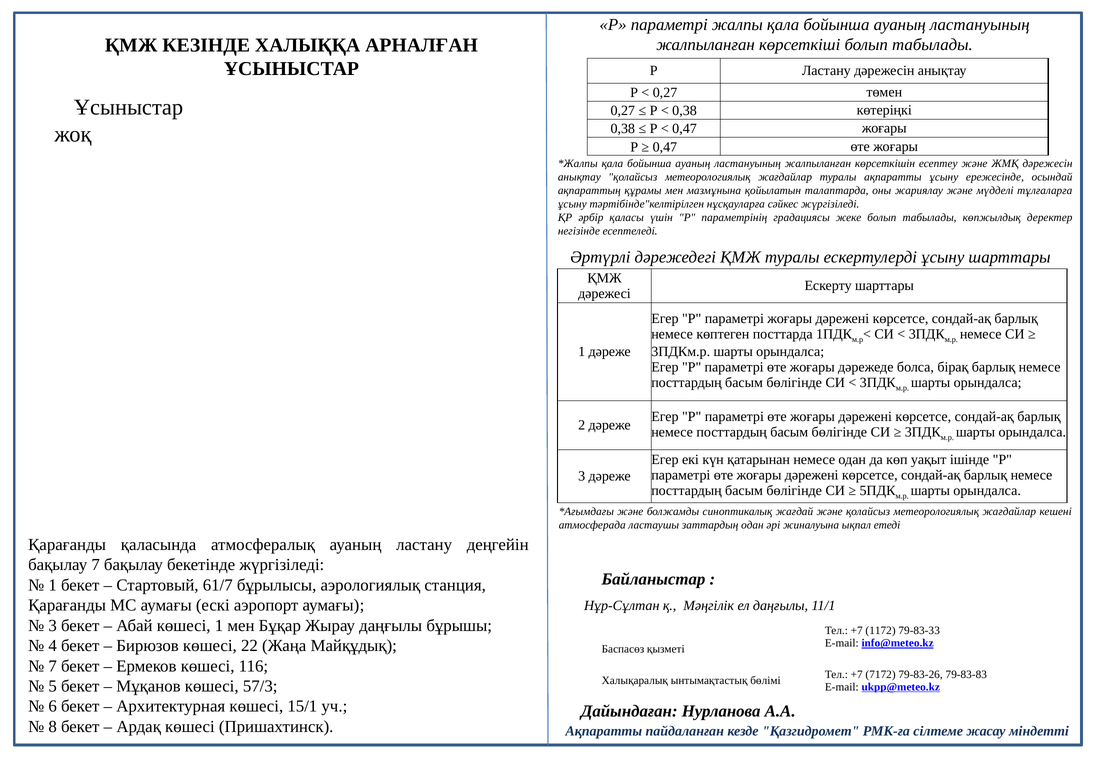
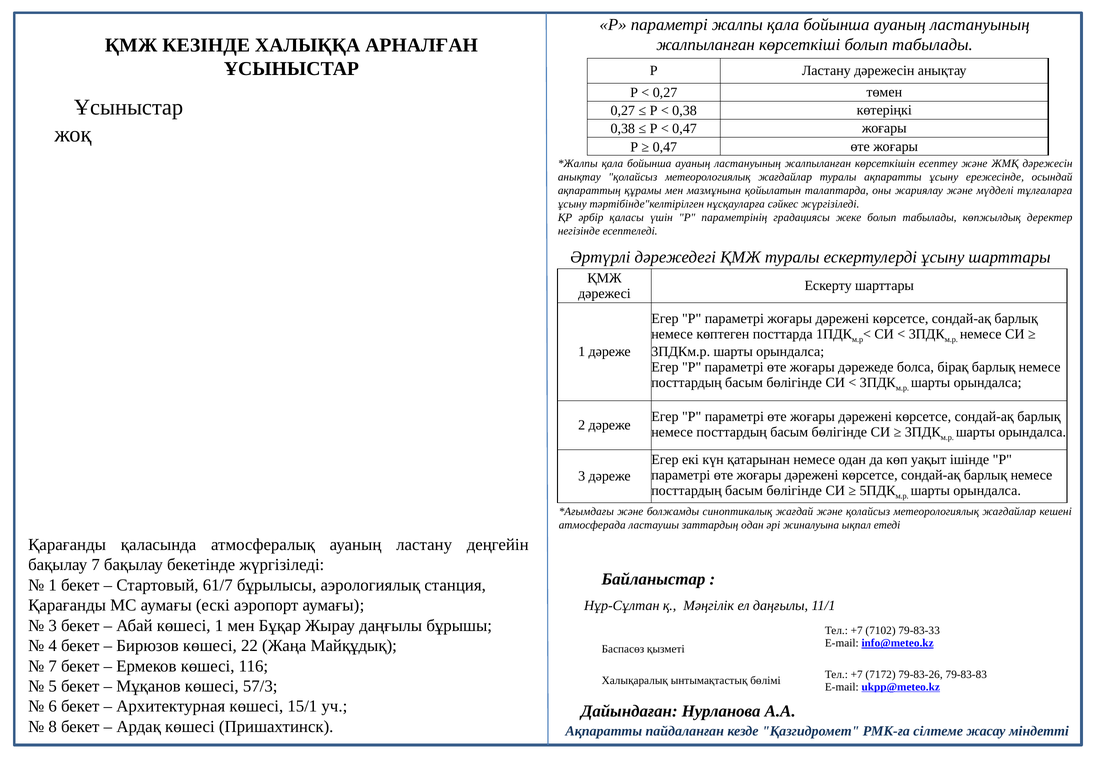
1172: 1172 -> 7102 (881, 631)
